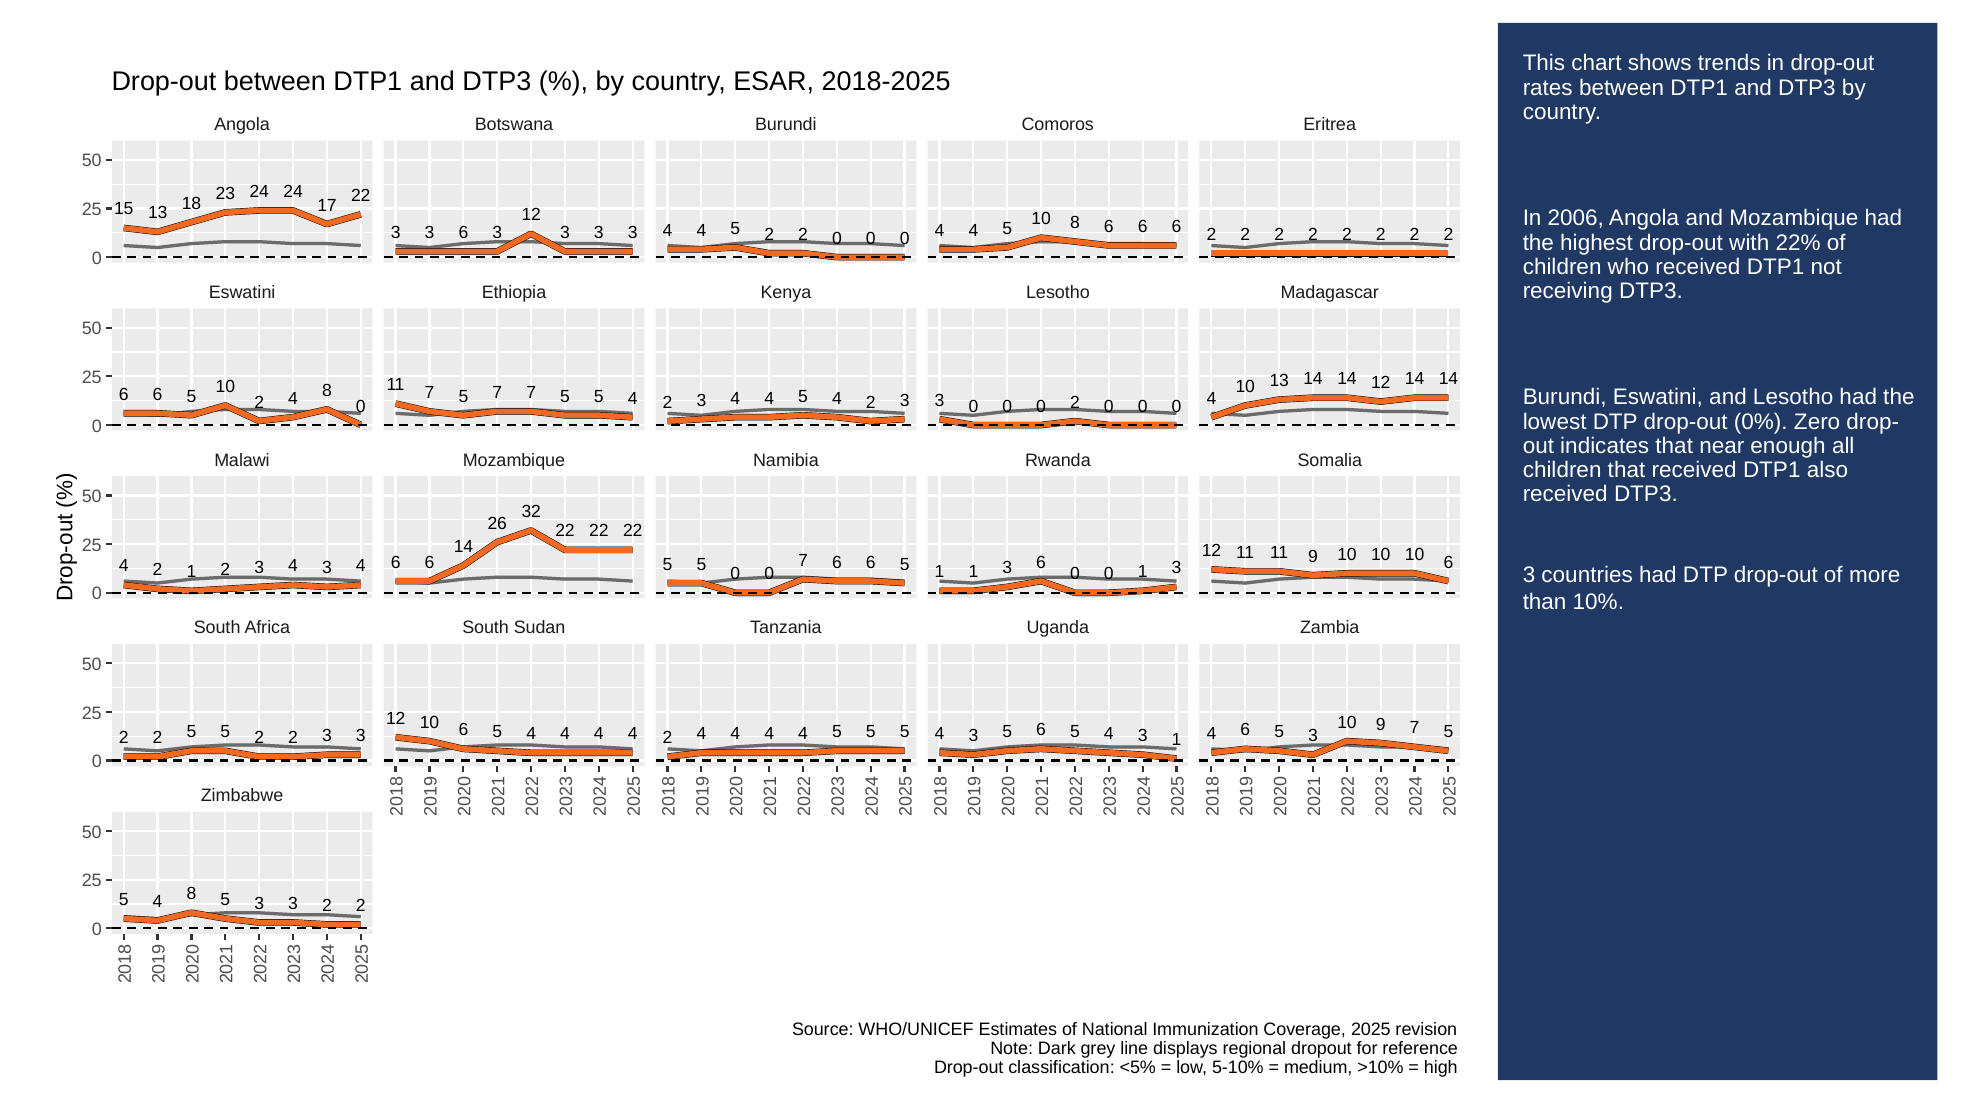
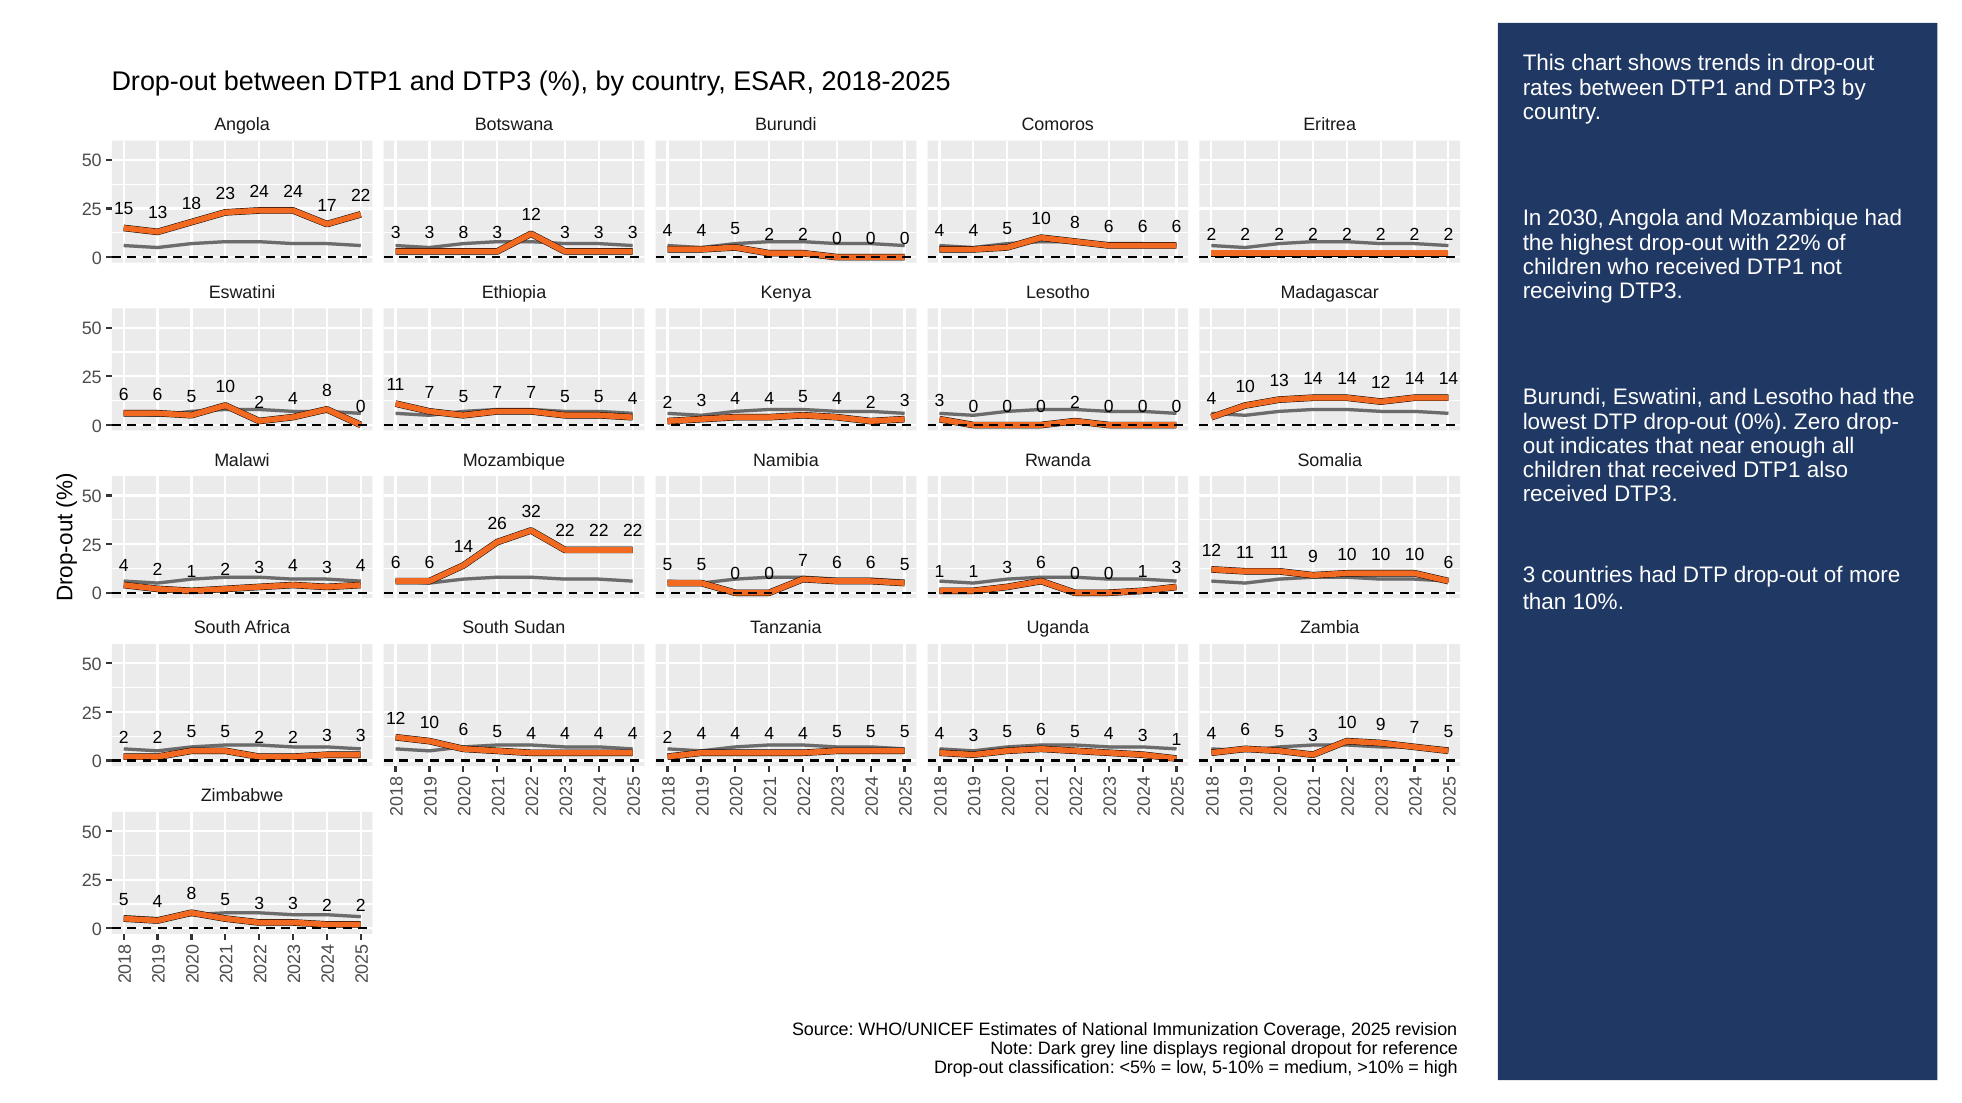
2006: 2006 -> 2030 (1576, 218)
3 3 6: 6 -> 8 (463, 233)
